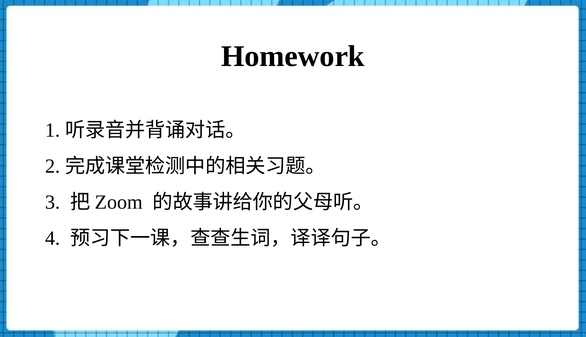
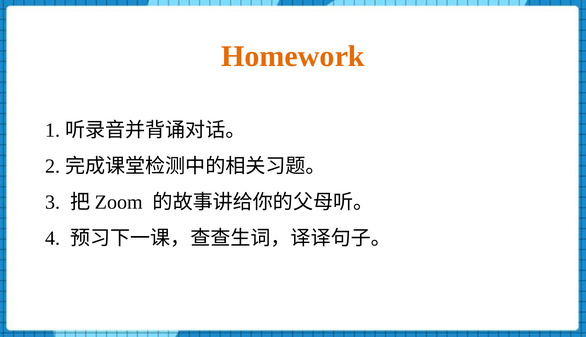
Homework colour: black -> orange (293, 56)
